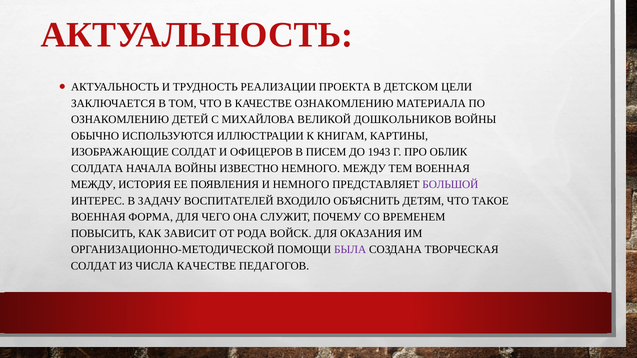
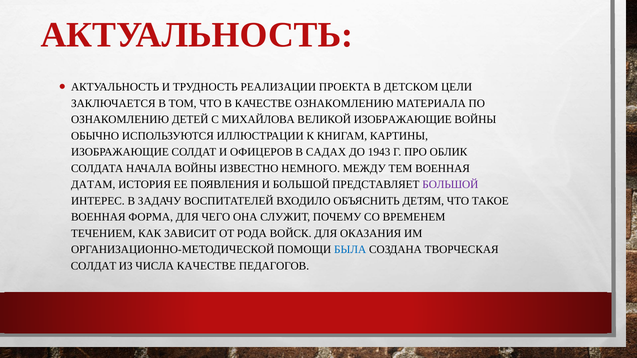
ВЕЛИКОЙ ДОШКОЛЬНИКОВ: ДОШКОЛЬНИКОВ -> ИЗОБРАЖАЮЩИЕ (403, 120)
ПИСЕМ: ПИСЕМ -> САДАХ (326, 152)
МЕЖДУ: МЕЖДУ -> ДАТАМ (93, 185)
И НЕМНОГО: НЕМНОГО -> БОЛЬШОЙ (301, 185)
ПОВЫСИТЬ: ПОВЫСИТЬ -> ТЕЧЕНИЕМ (103, 234)
БЫЛА colour: purple -> blue (350, 250)
